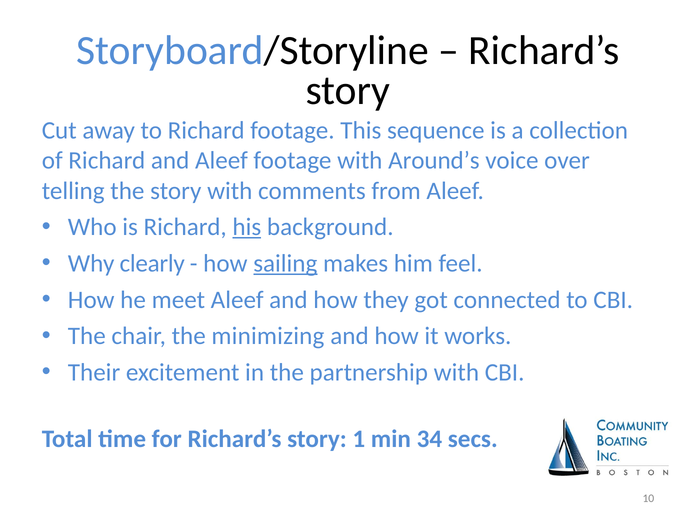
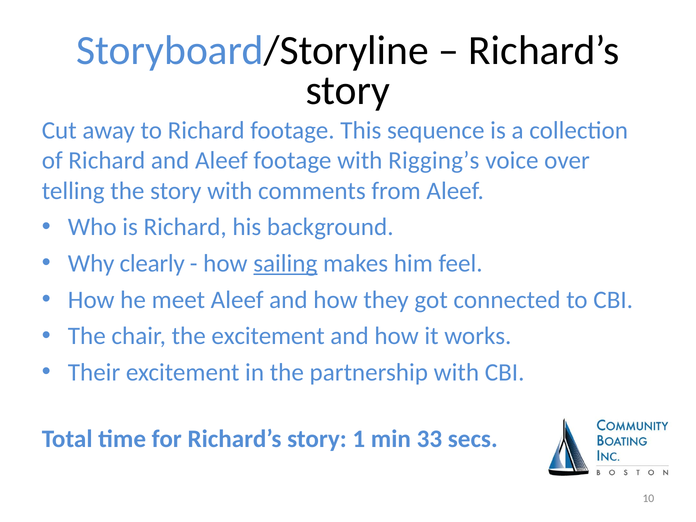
Around’s: Around’s -> Rigging’s (434, 161)
his underline: present -> none (247, 227)
the minimizing: minimizing -> excitement (268, 336)
34: 34 -> 33 (429, 439)
